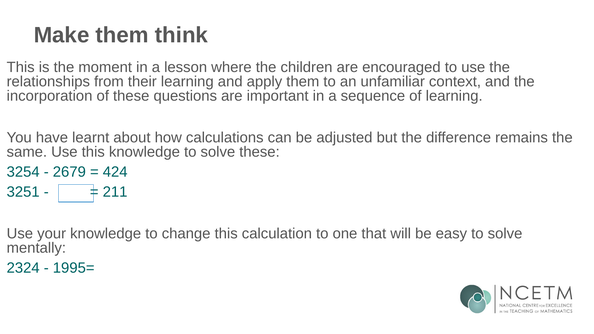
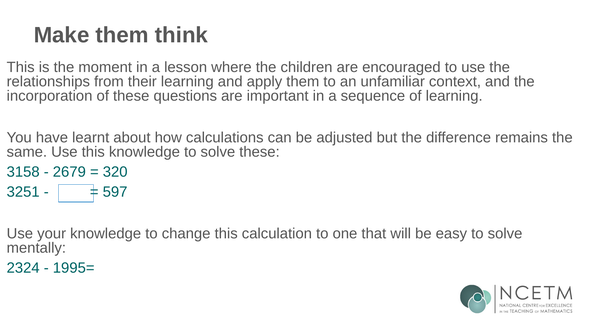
3254: 3254 -> 3158 (23, 172)
424: 424 -> 320 (115, 172)
211: 211 -> 597 (115, 192)
